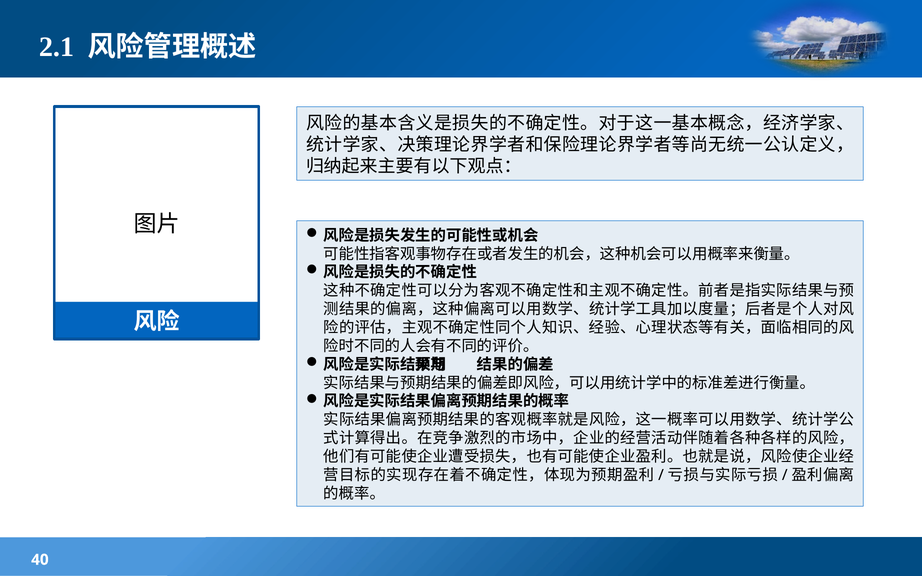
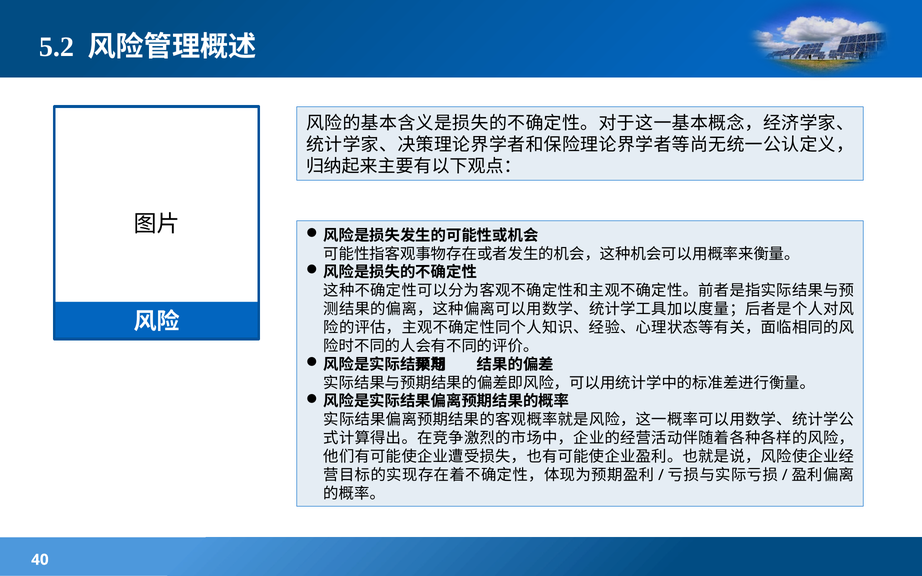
2.1: 2.1 -> 5.2 (56, 47)
